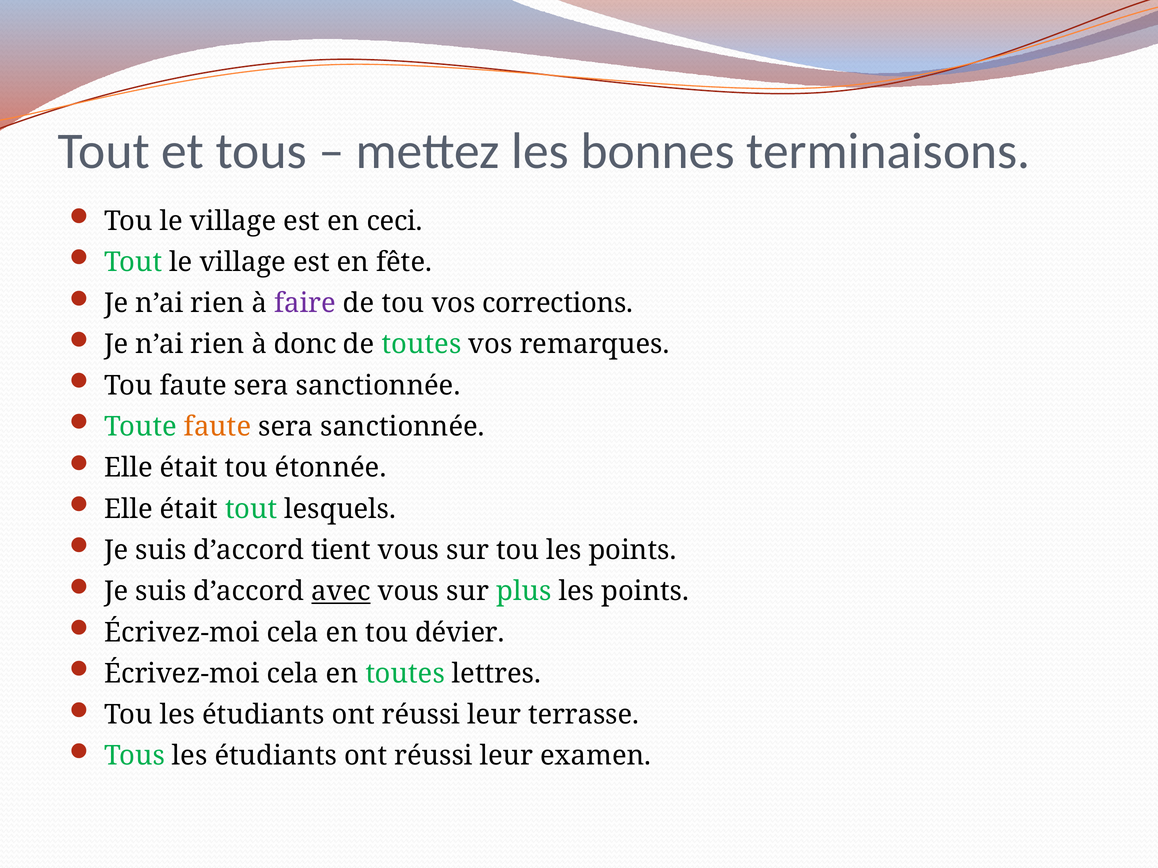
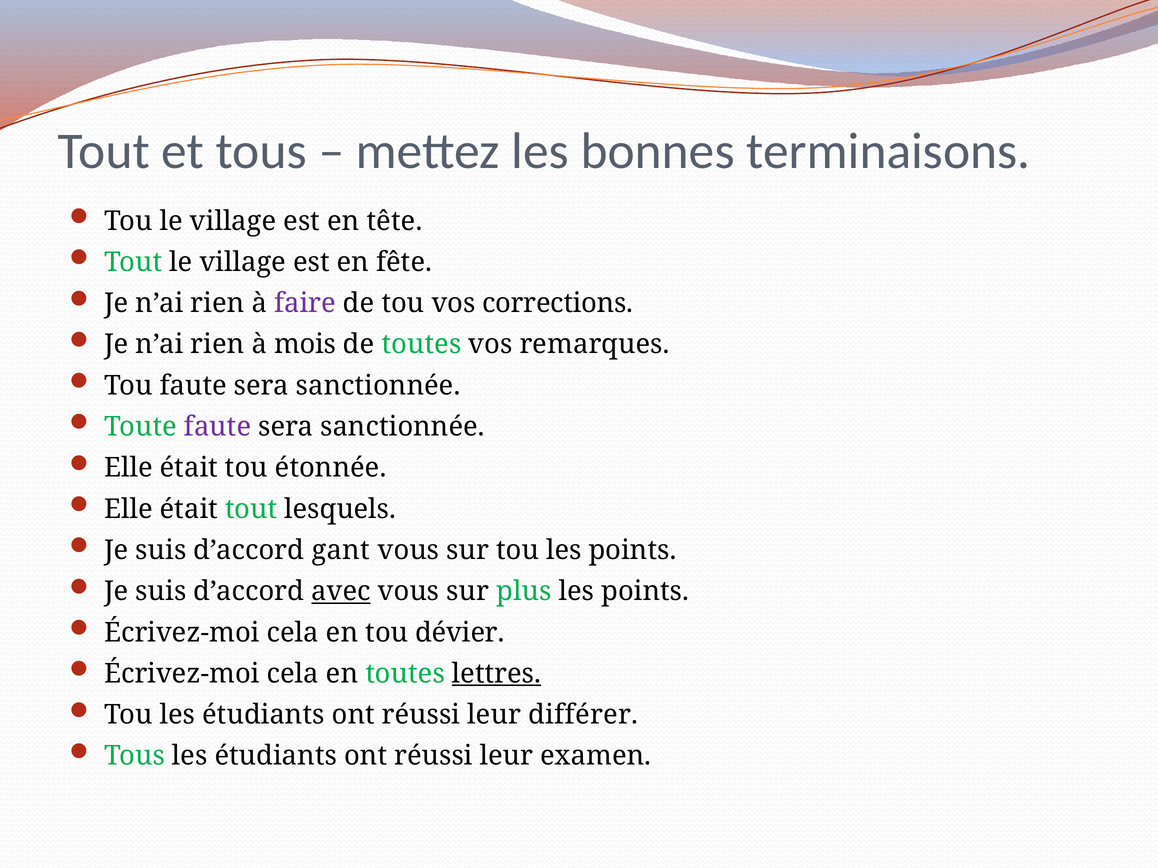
ceci: ceci -> tête (395, 221)
donc: donc -> mois (305, 345)
faute colour: orange -> purple (218, 427)
tient: tient -> gant (341, 551)
lettres underline: none -> present (497, 674)
terrasse: terrasse -> différer (583, 715)
